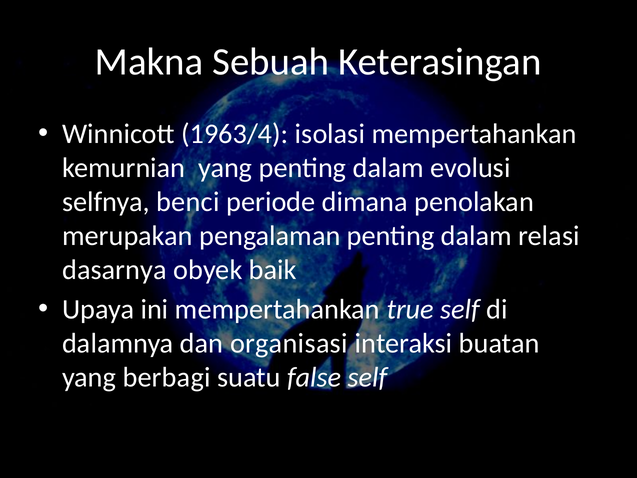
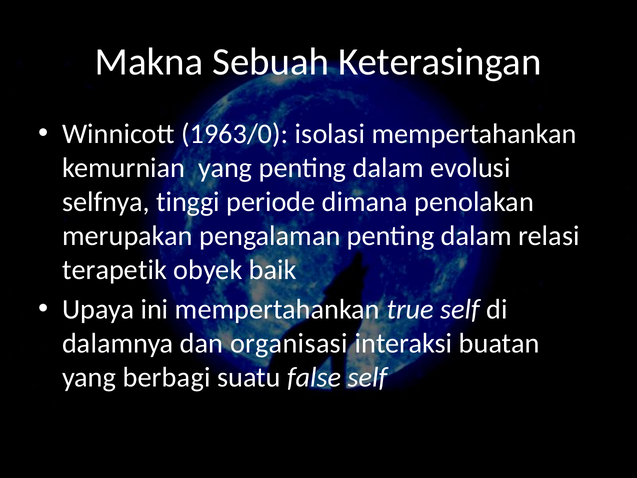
1963/4: 1963/4 -> 1963/0 (235, 134)
benci: benci -> tinggi (188, 202)
dasarnya: dasarnya -> terapetik (114, 270)
